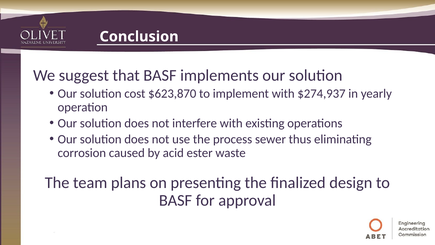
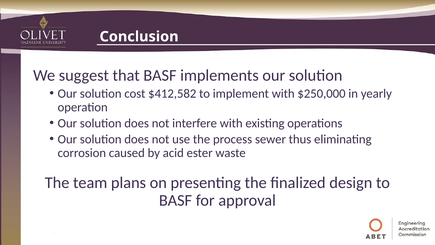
$623,870: $623,870 -> $412,582 (172, 93)
$274,937: $274,937 -> $250,000 (322, 93)
